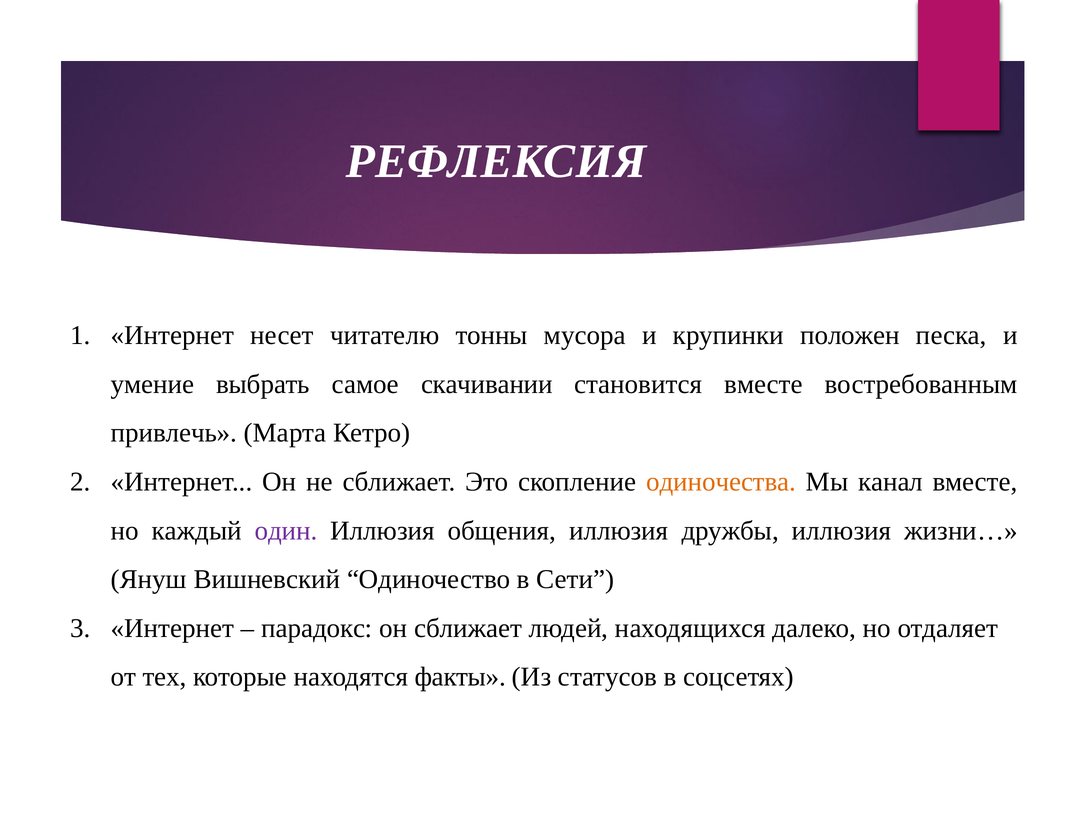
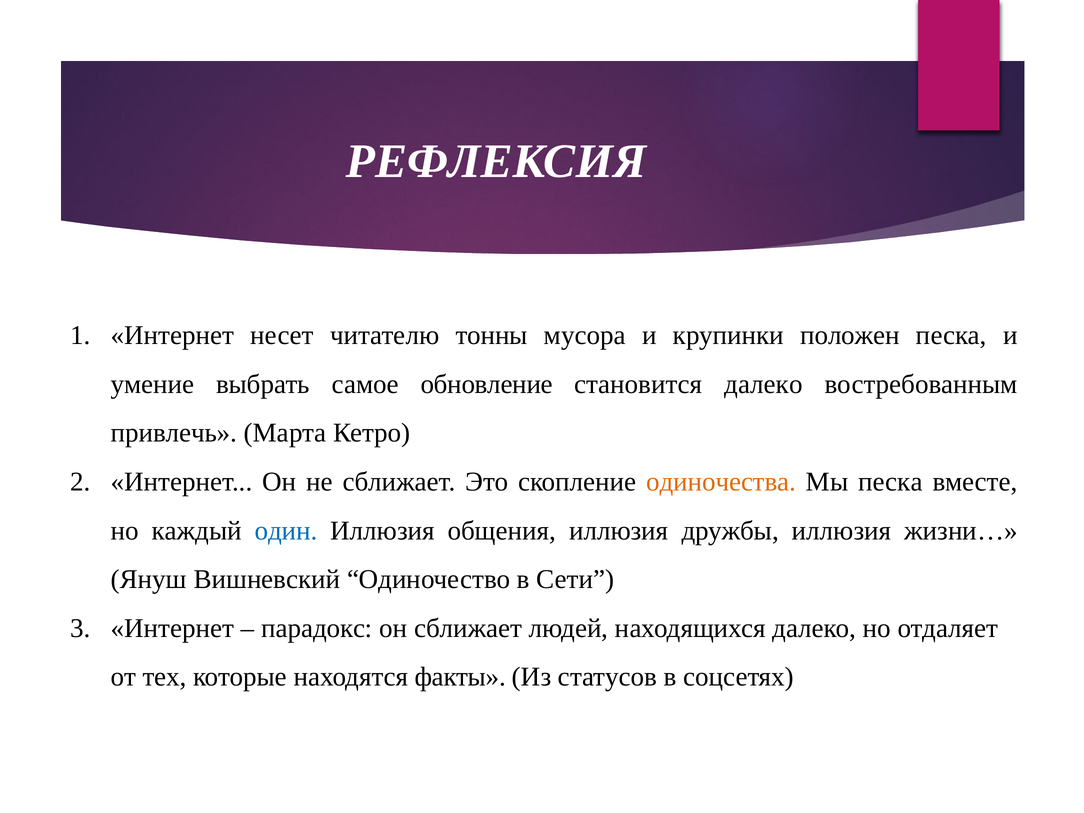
скачивании: скачивании -> обновление (487, 384)
становится вместе: вместе -> далеко (764, 384)
Мы канал: канал -> песка (890, 482)
один colour: purple -> blue (286, 531)
